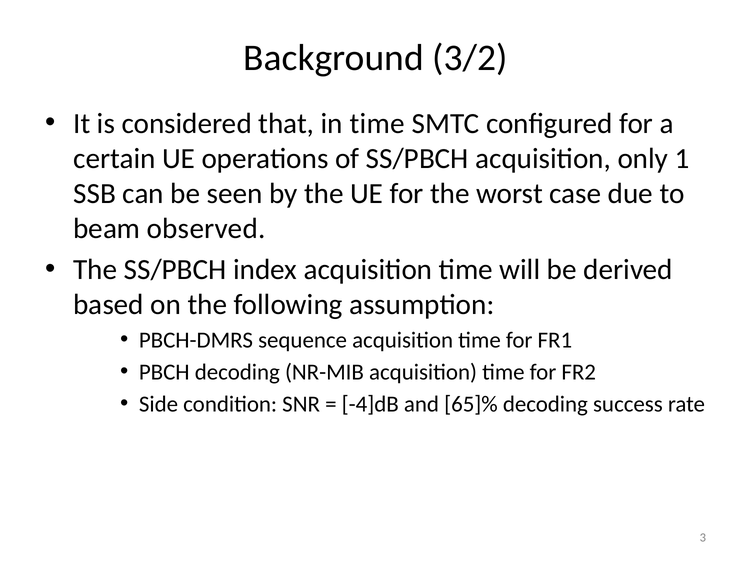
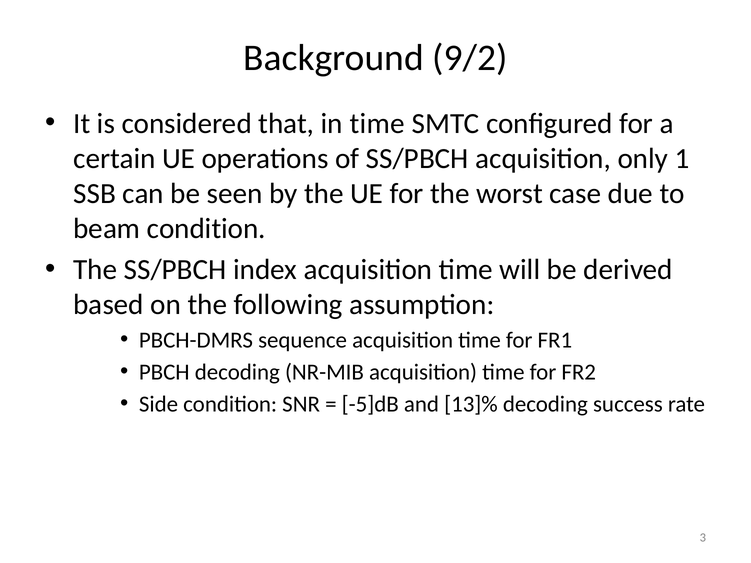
3/2: 3/2 -> 9/2 (470, 58)
beam observed: observed -> condition (206, 229)
-4]dB: -4]dB -> -5]dB (370, 404)
65]%: 65]% -> 13]% (471, 404)
